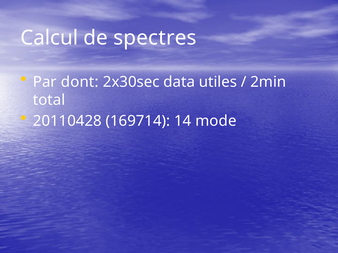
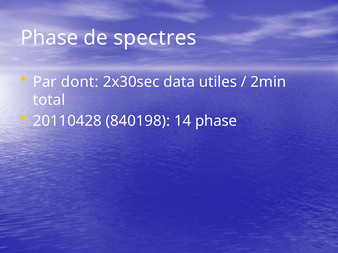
Calcul: Calcul -> Phase (49, 38)
169714: 169714 -> 840198 (138, 121)
14 mode: mode -> phase (216, 121)
